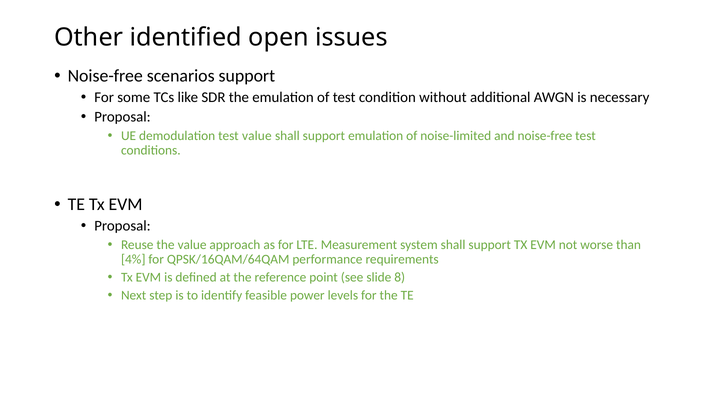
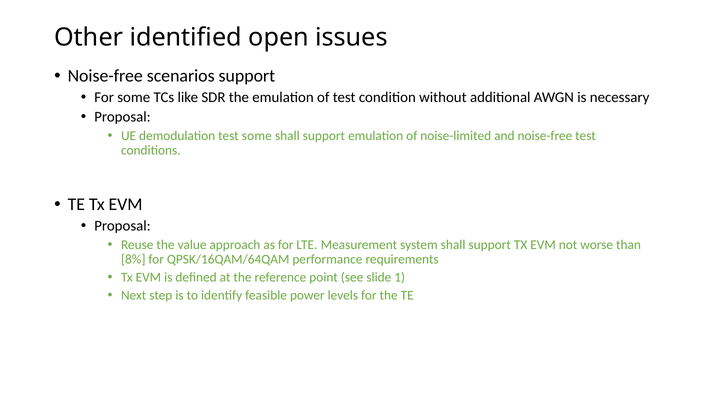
test value: value -> some (257, 136)
4%: 4% -> 8% (133, 259)
8: 8 -> 1 (400, 277)
